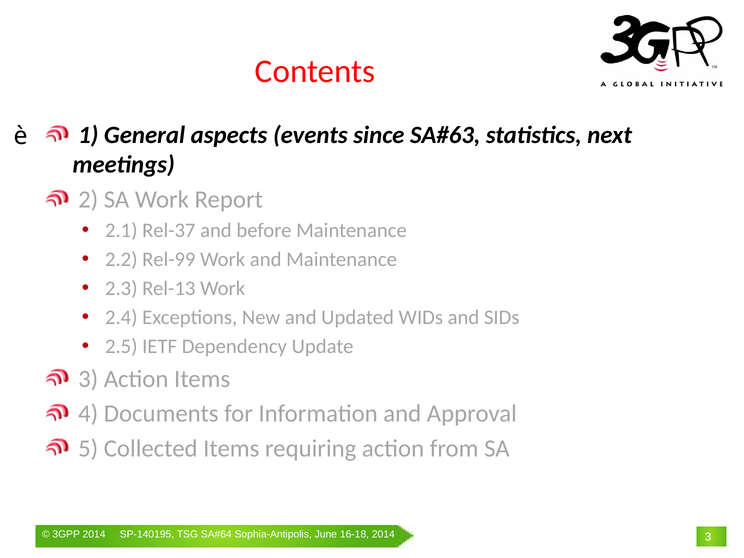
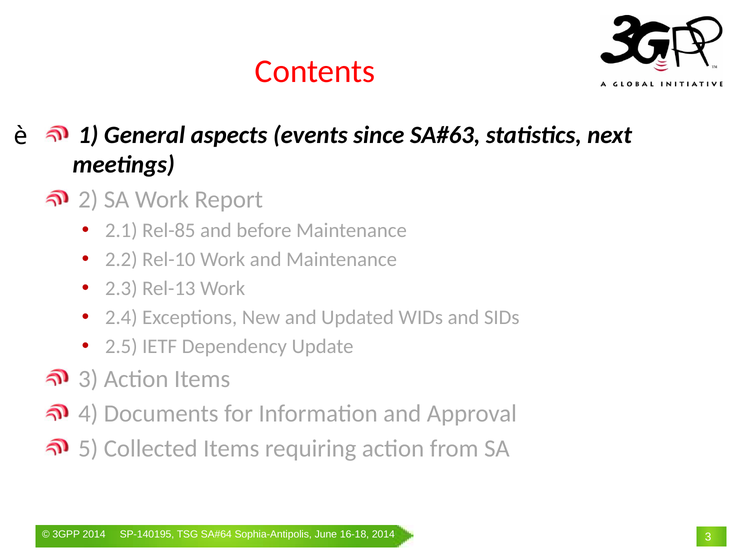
Rel-37: Rel-37 -> Rel-85 (169, 231)
Rel-99: Rel-99 -> Rel-10 (169, 260)
